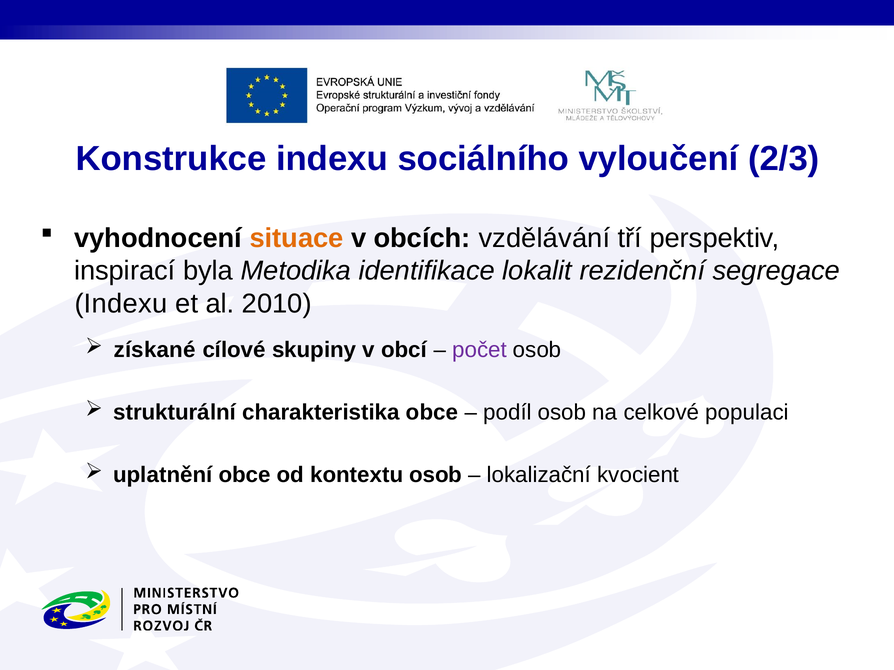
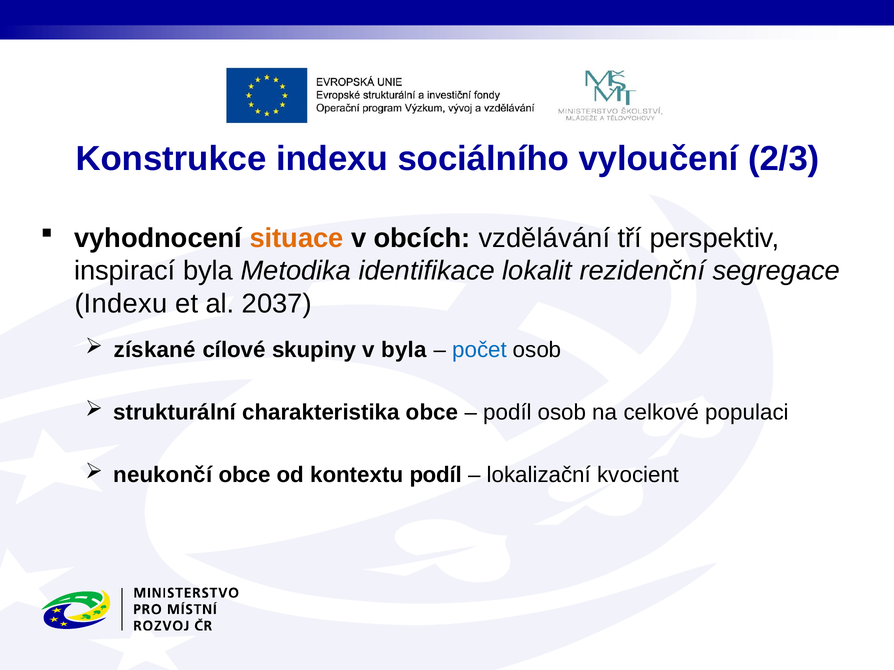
2010: 2010 -> 2037 (277, 304)
v obcí: obcí -> byla (404, 350)
počet colour: purple -> blue (479, 350)
uplatnění: uplatnění -> neukončí (163, 475)
kontextu osob: osob -> podíl (436, 475)
